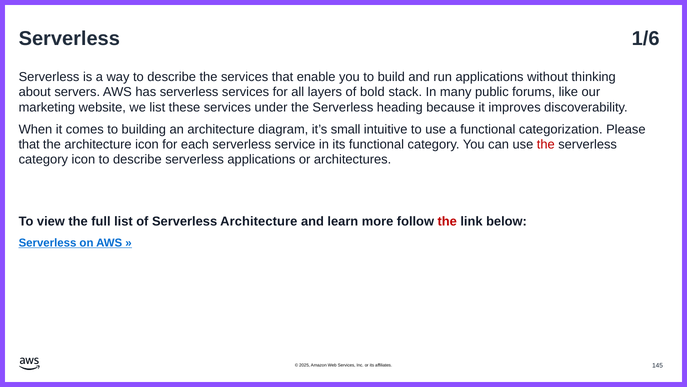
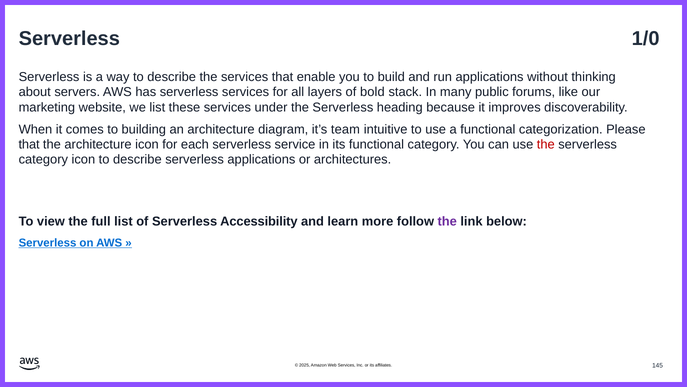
1/6: 1/6 -> 1/0 (646, 39)
small: small -> team (345, 129)
Serverless Architecture: Architecture -> Accessibility (259, 221)
the colour: red -> purple (447, 221)
